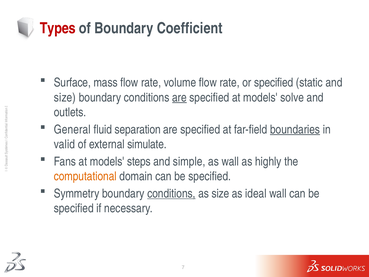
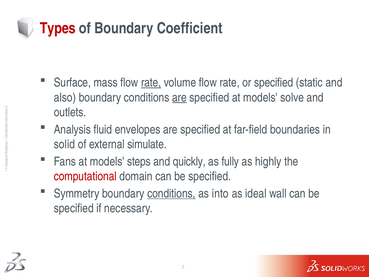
rate underline: none -> present (151, 83)
size: size -> also (65, 97)
General: General -> Analysis (72, 129)
separation: separation -> envelopes (138, 129)
boundaries underline: present -> none (295, 129)
valid: valid -> solid (64, 144)
simple: simple -> quickly (189, 161)
as wall: wall -> fully (230, 161)
computational colour: orange -> red (85, 176)
as size: size -> into (220, 193)
